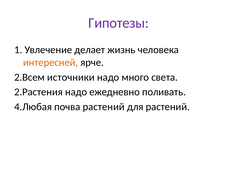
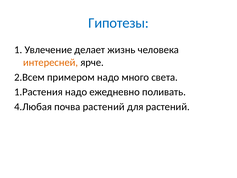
Гипотезы colour: purple -> blue (119, 23)
источники: источники -> примером (71, 77)
2.Растения: 2.Растения -> 1.Растения (38, 92)
